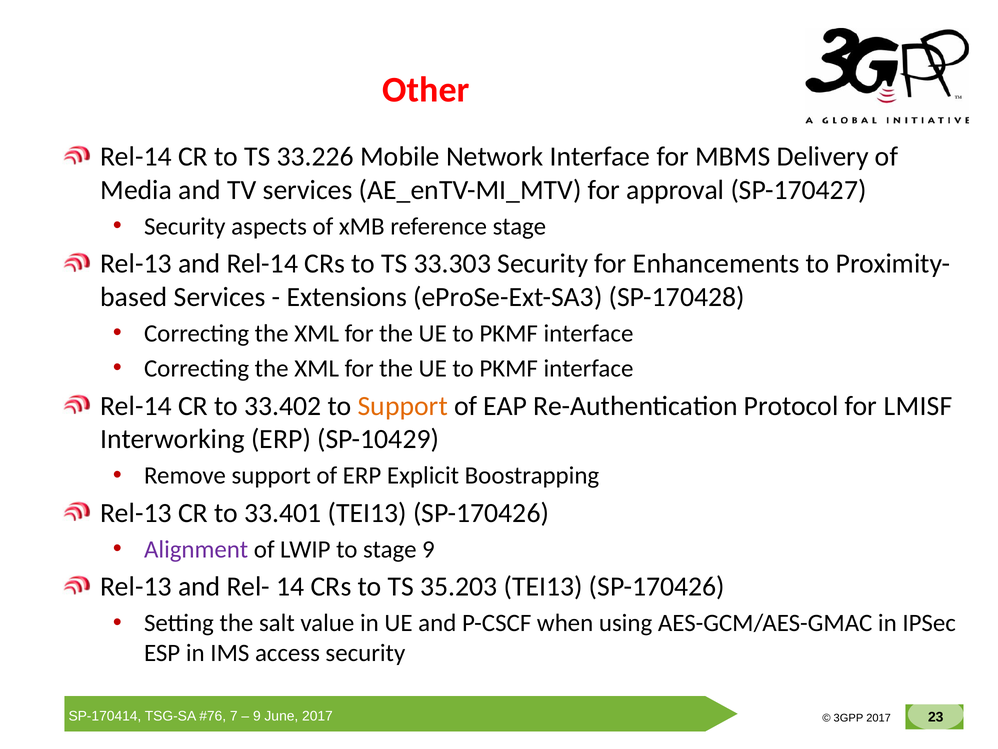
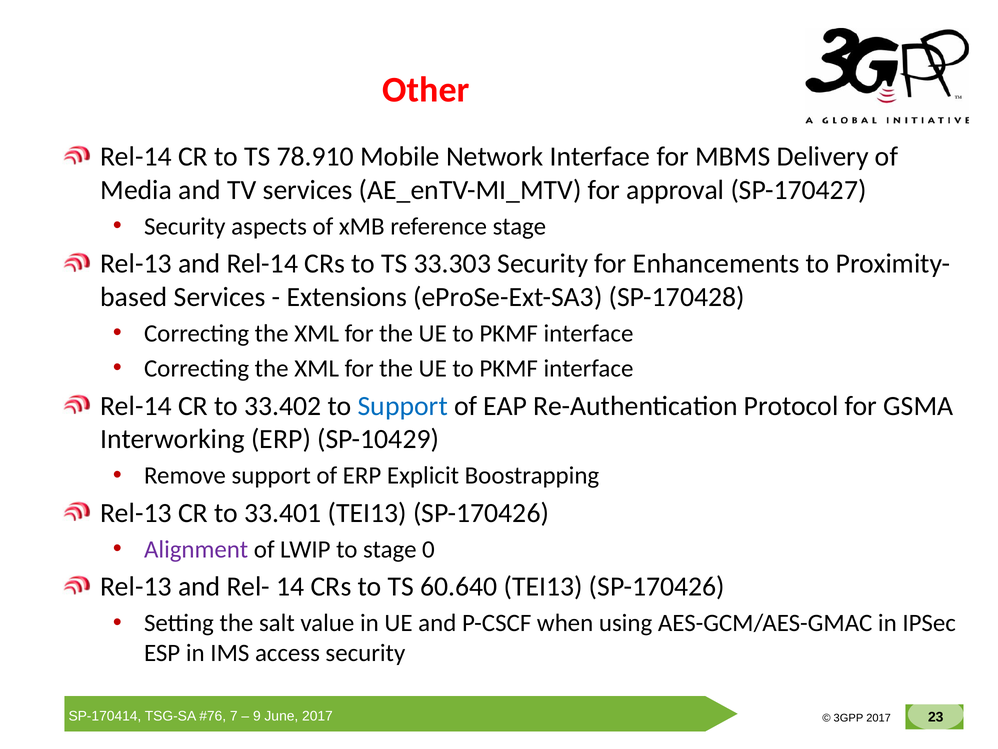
33.226: 33.226 -> 78.910 (315, 157)
Support colour: orange -> blue (403, 406)
LMISF: LMISF -> GSMA (918, 406)
stage 9: 9 -> 0 (428, 549)
35.203: 35.203 -> 60.640 (459, 586)
